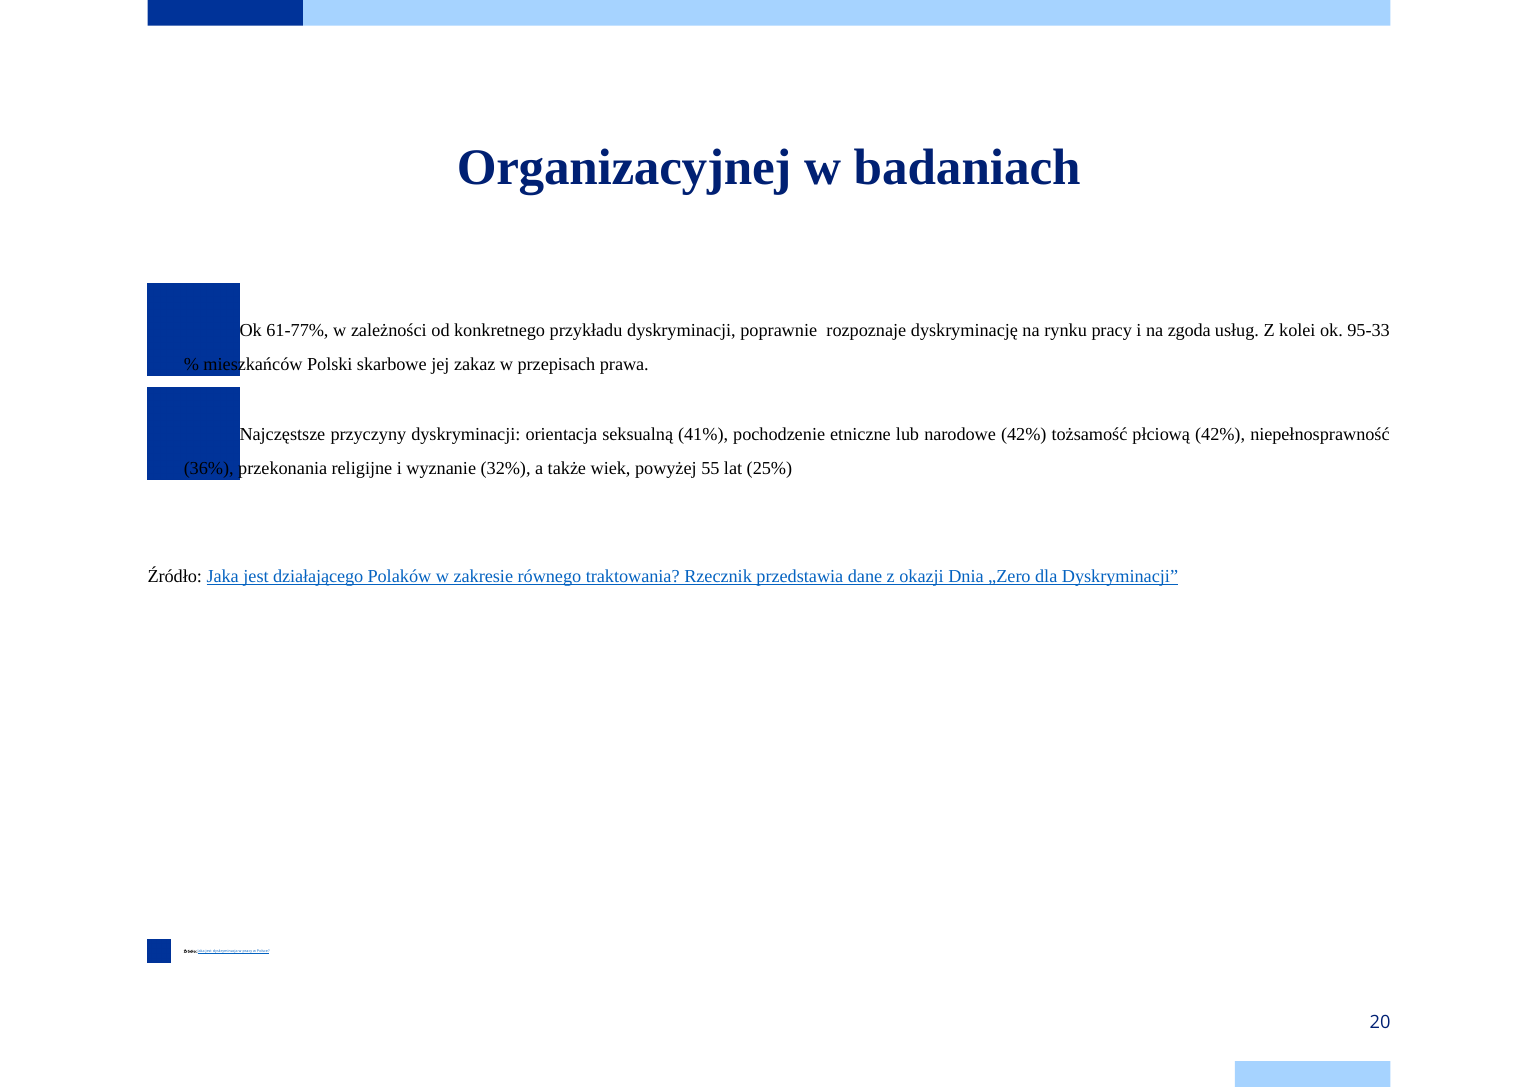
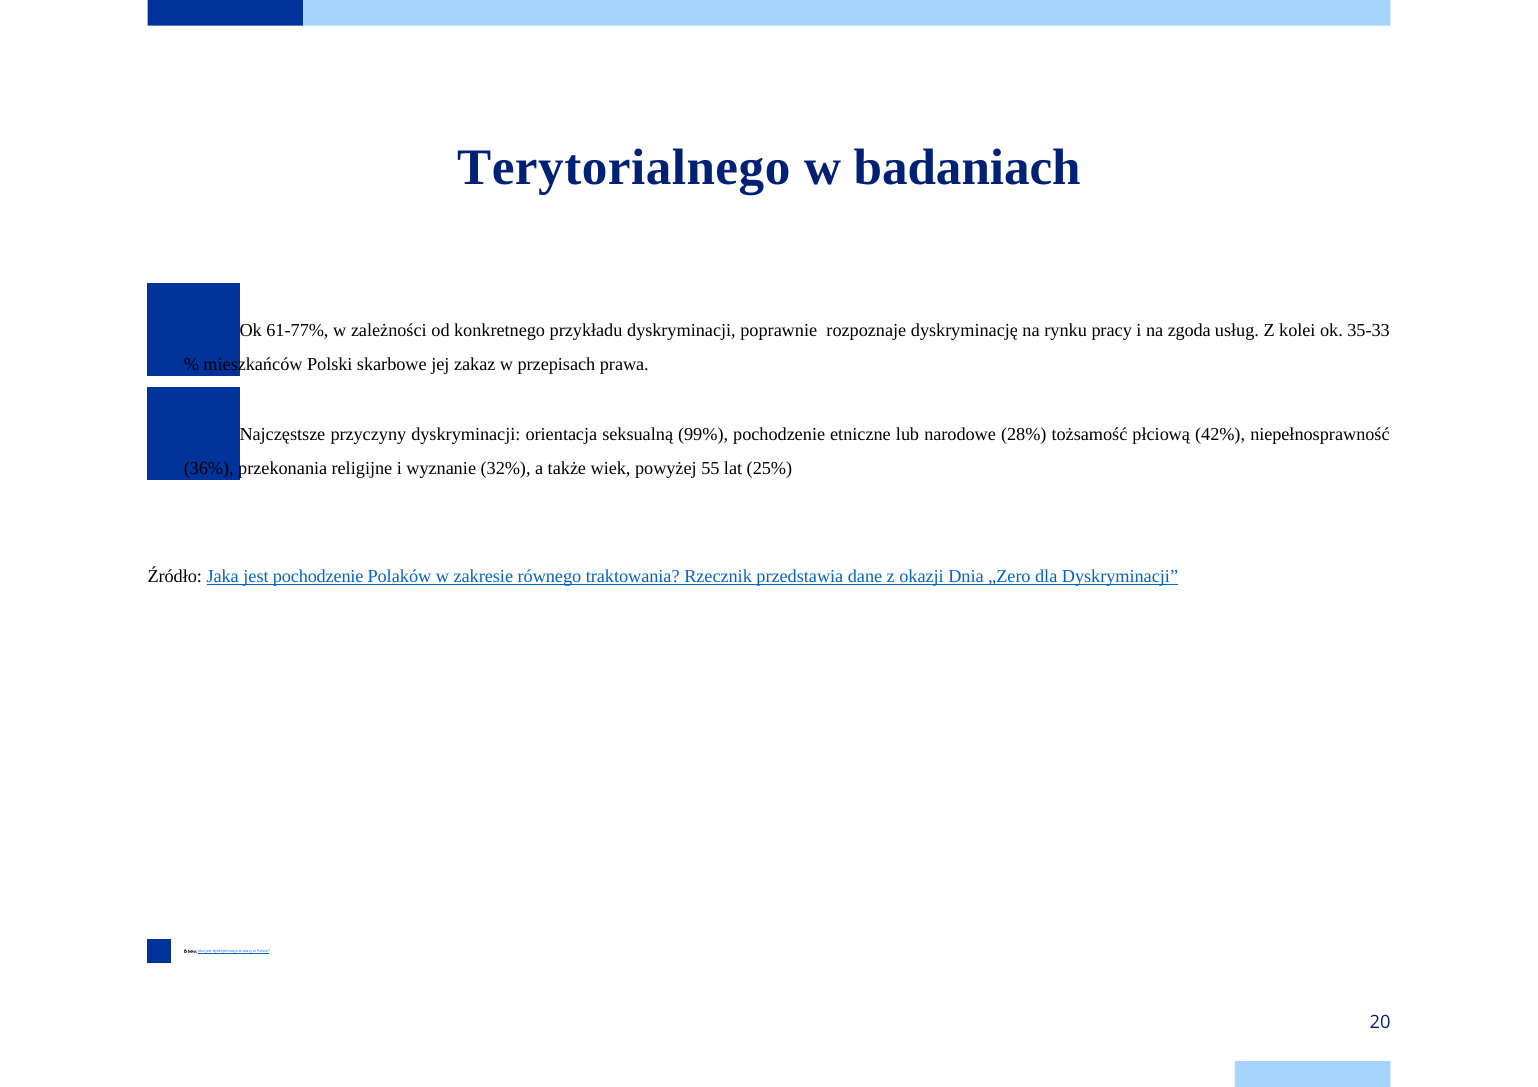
Organizacyjnej: Organizacyjnej -> Terytorialnego (624, 168)
95-33: 95-33 -> 35-33 (1369, 331)
41%: 41% -> 99% (703, 435)
narodowe 42%: 42% -> 28% (1024, 435)
jest działającego: działającego -> pochodzenie (318, 577)
